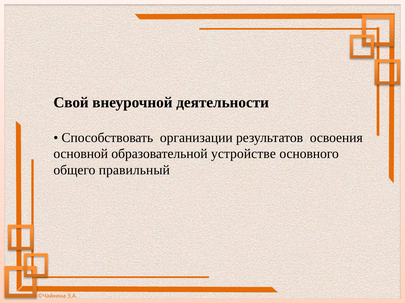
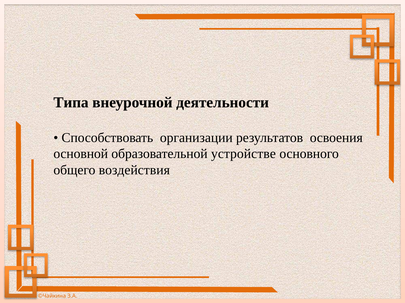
Свой: Свой -> Типа (71, 103)
правильный: правильный -> воздействия (134, 170)
